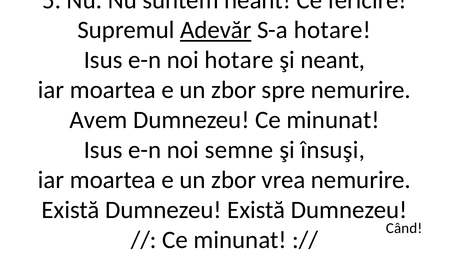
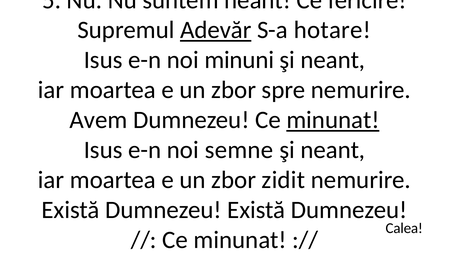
noi hotare: hotare -> minuni (239, 60)
minunat underline: none -> present (333, 120)
însuşi: însuşi -> neant (333, 150)
vrea: vrea -> zidit (283, 180)
Când: Când -> Calea (404, 228)
